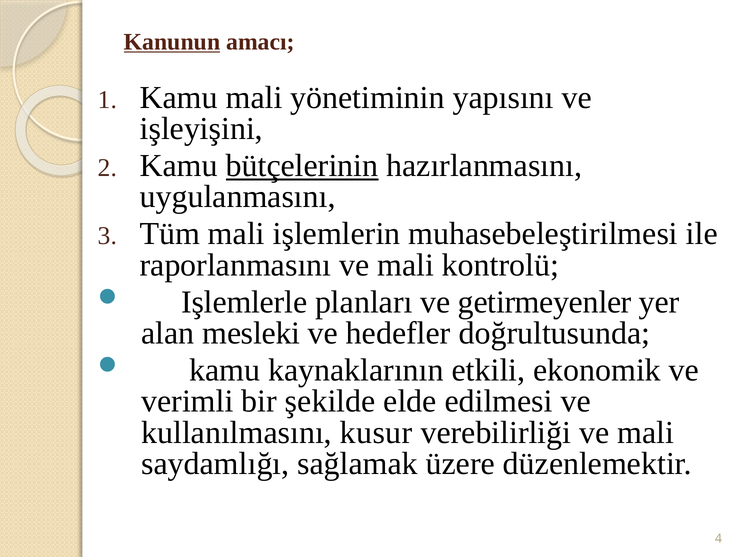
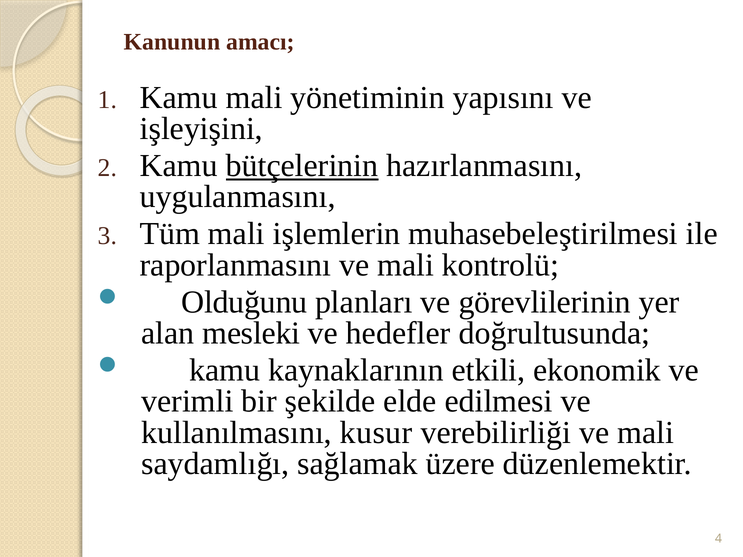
Kanunun underline: present -> none (172, 42)
Işlemlerle: Işlemlerle -> Olduğunu (244, 302)
getirmeyenler: getirmeyenler -> görevlilerinin (545, 302)
